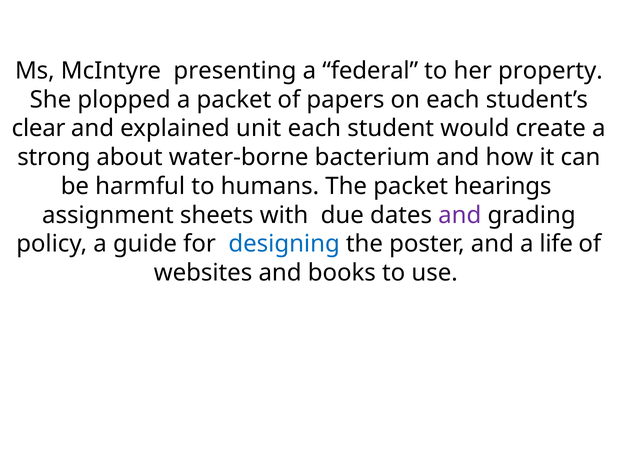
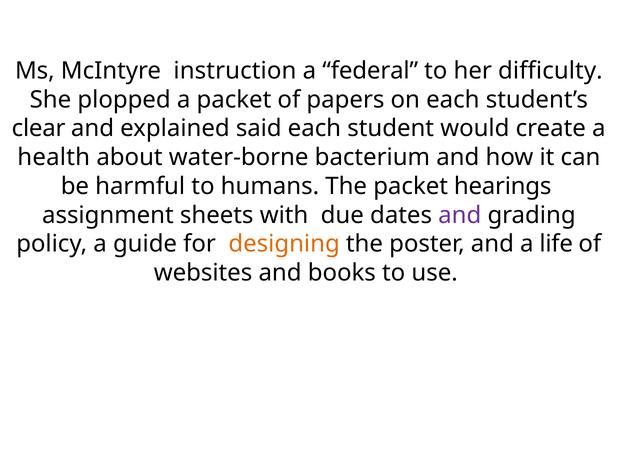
presenting: presenting -> instruction (235, 71)
property: property -> difficulty (550, 71)
unit: unit -> said (259, 128)
strong: strong -> health (54, 157)
designing colour: blue -> orange (284, 244)
